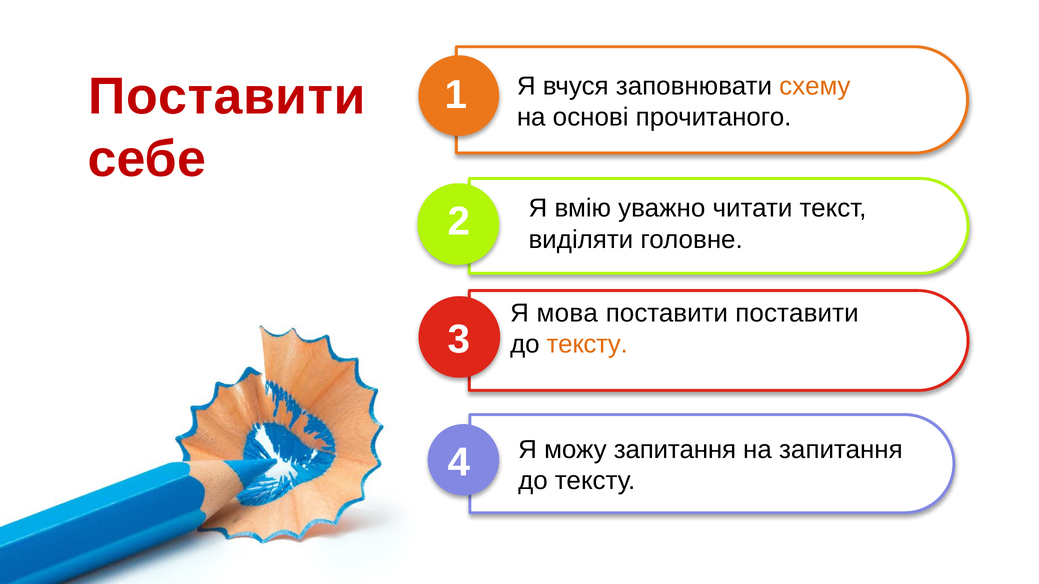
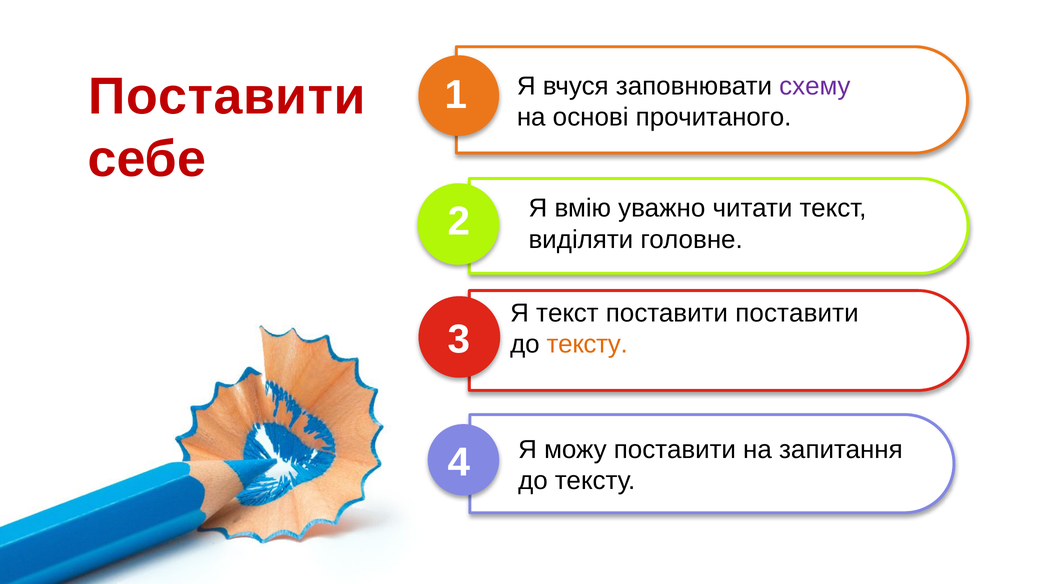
схему colour: orange -> purple (815, 86)
Я мова: мова -> текст (567, 313)
можу запитання: запитання -> поставити (675, 450)
